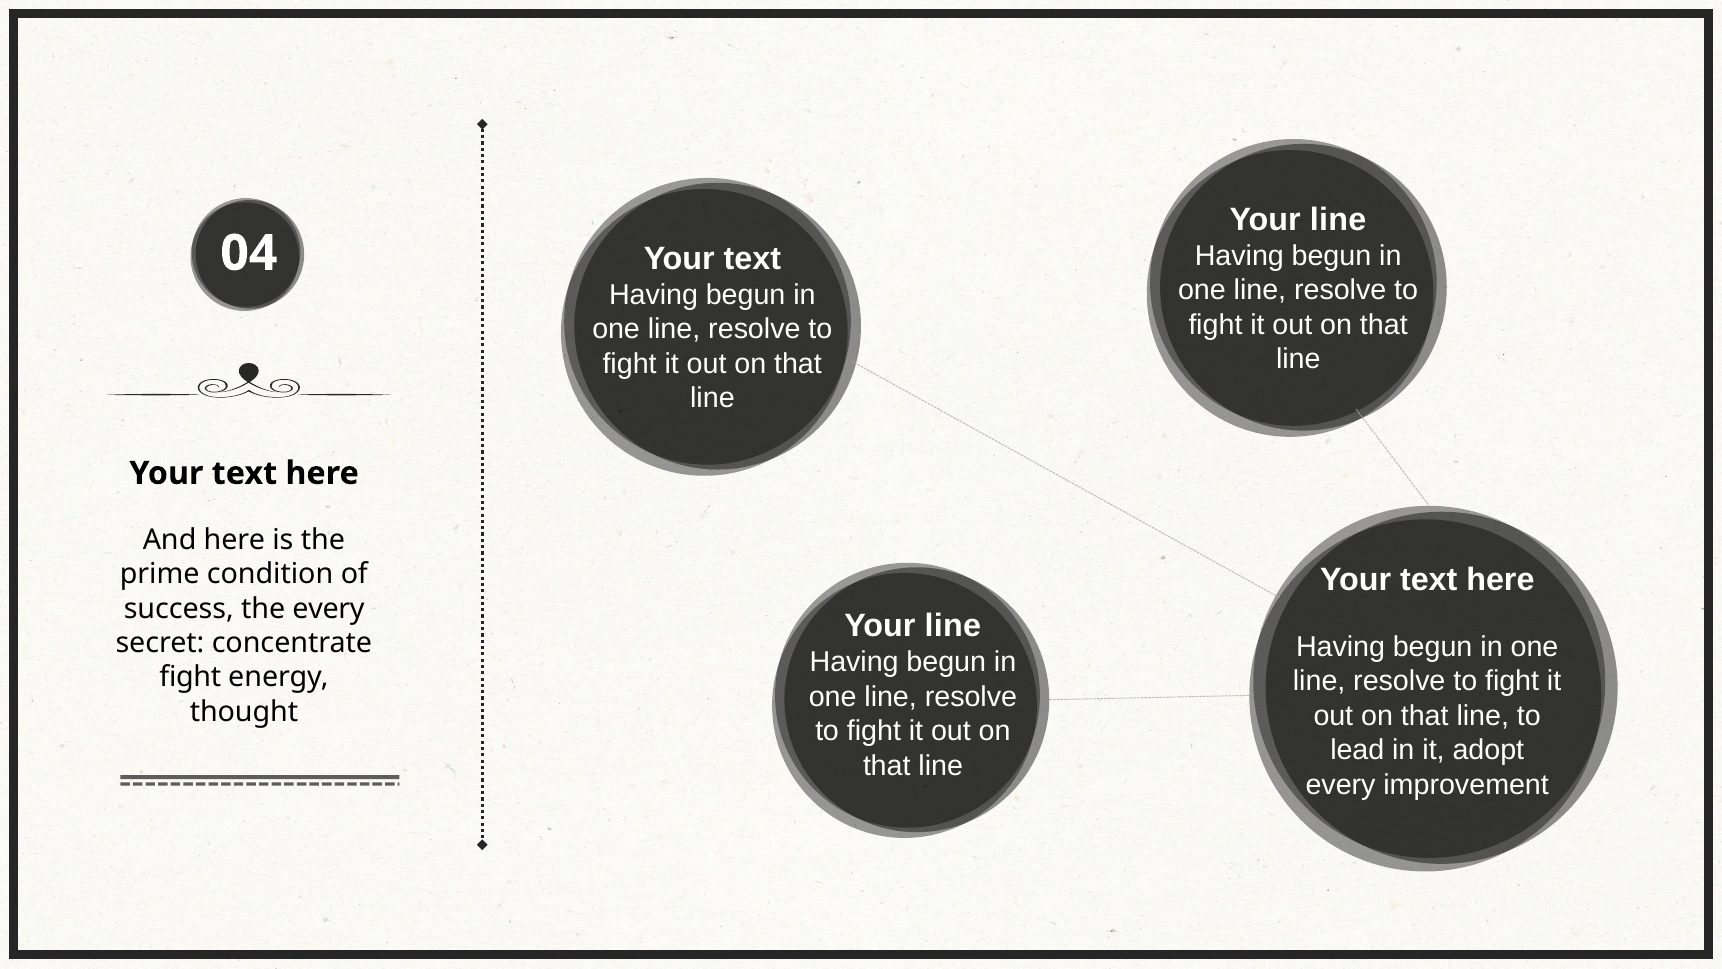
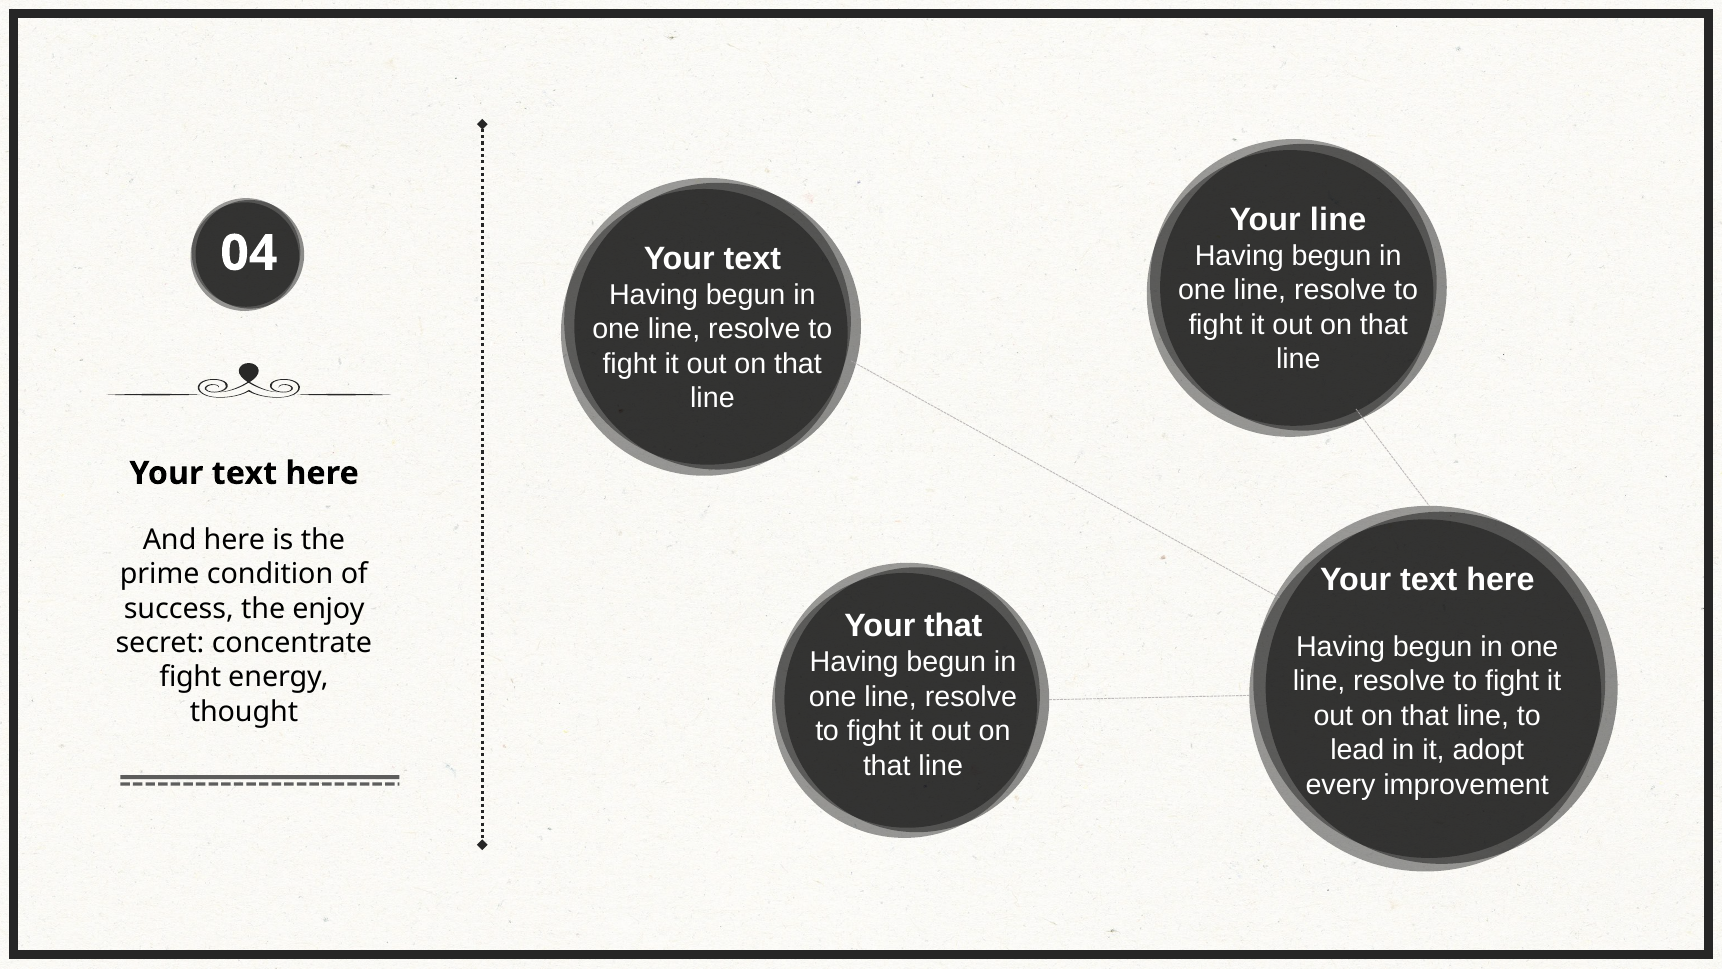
the every: every -> enjoy (328, 608)
line: line -> that (953, 626)
